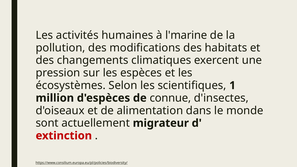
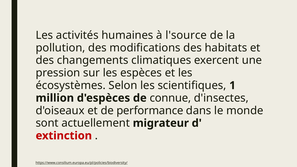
l'marine: l'marine -> l'source (186, 35)
alimentation: alimentation -> performance (150, 111)
